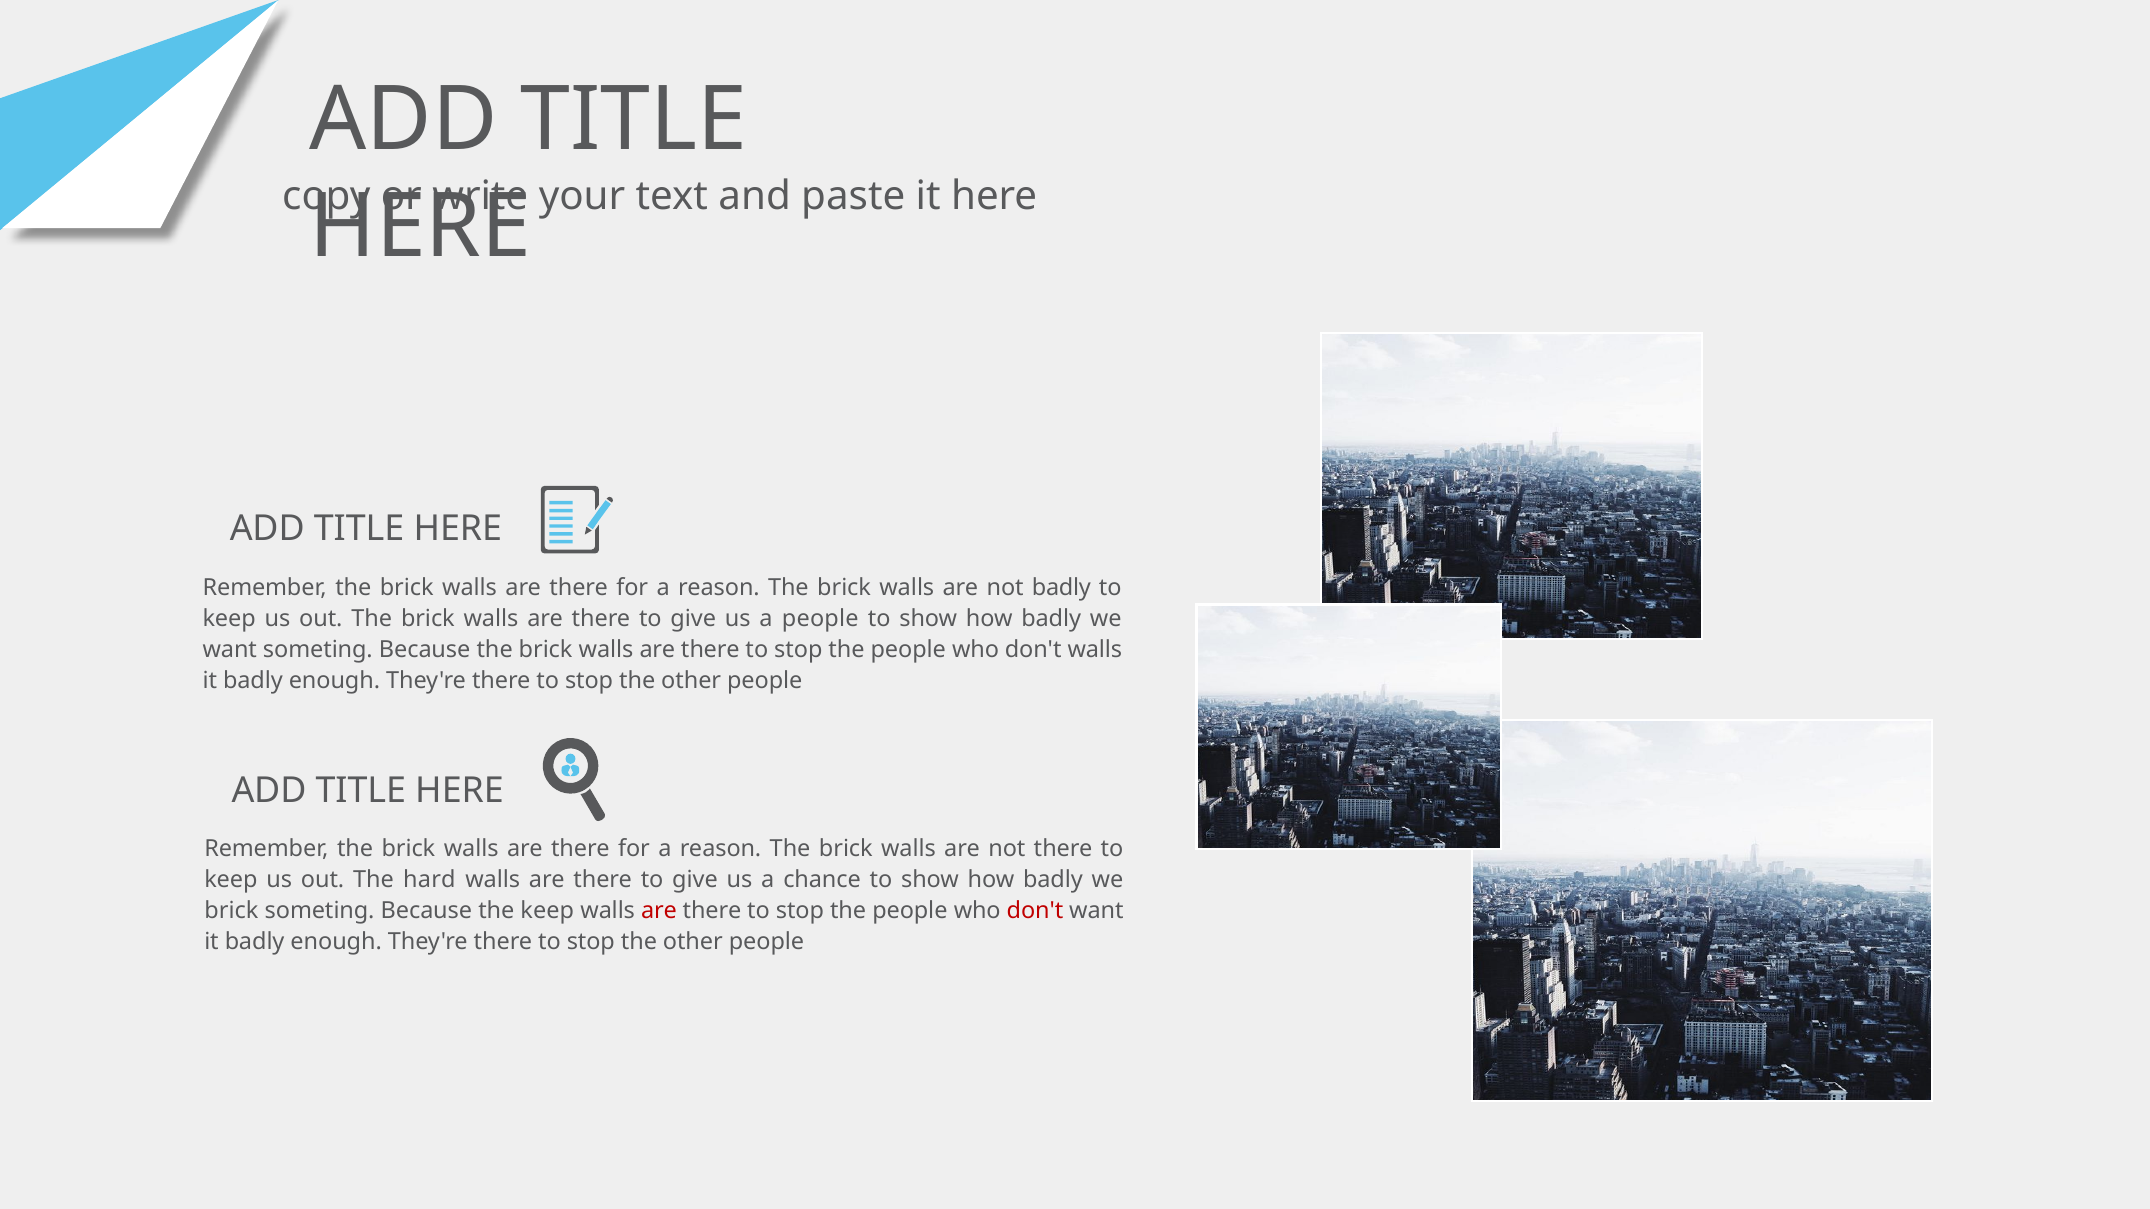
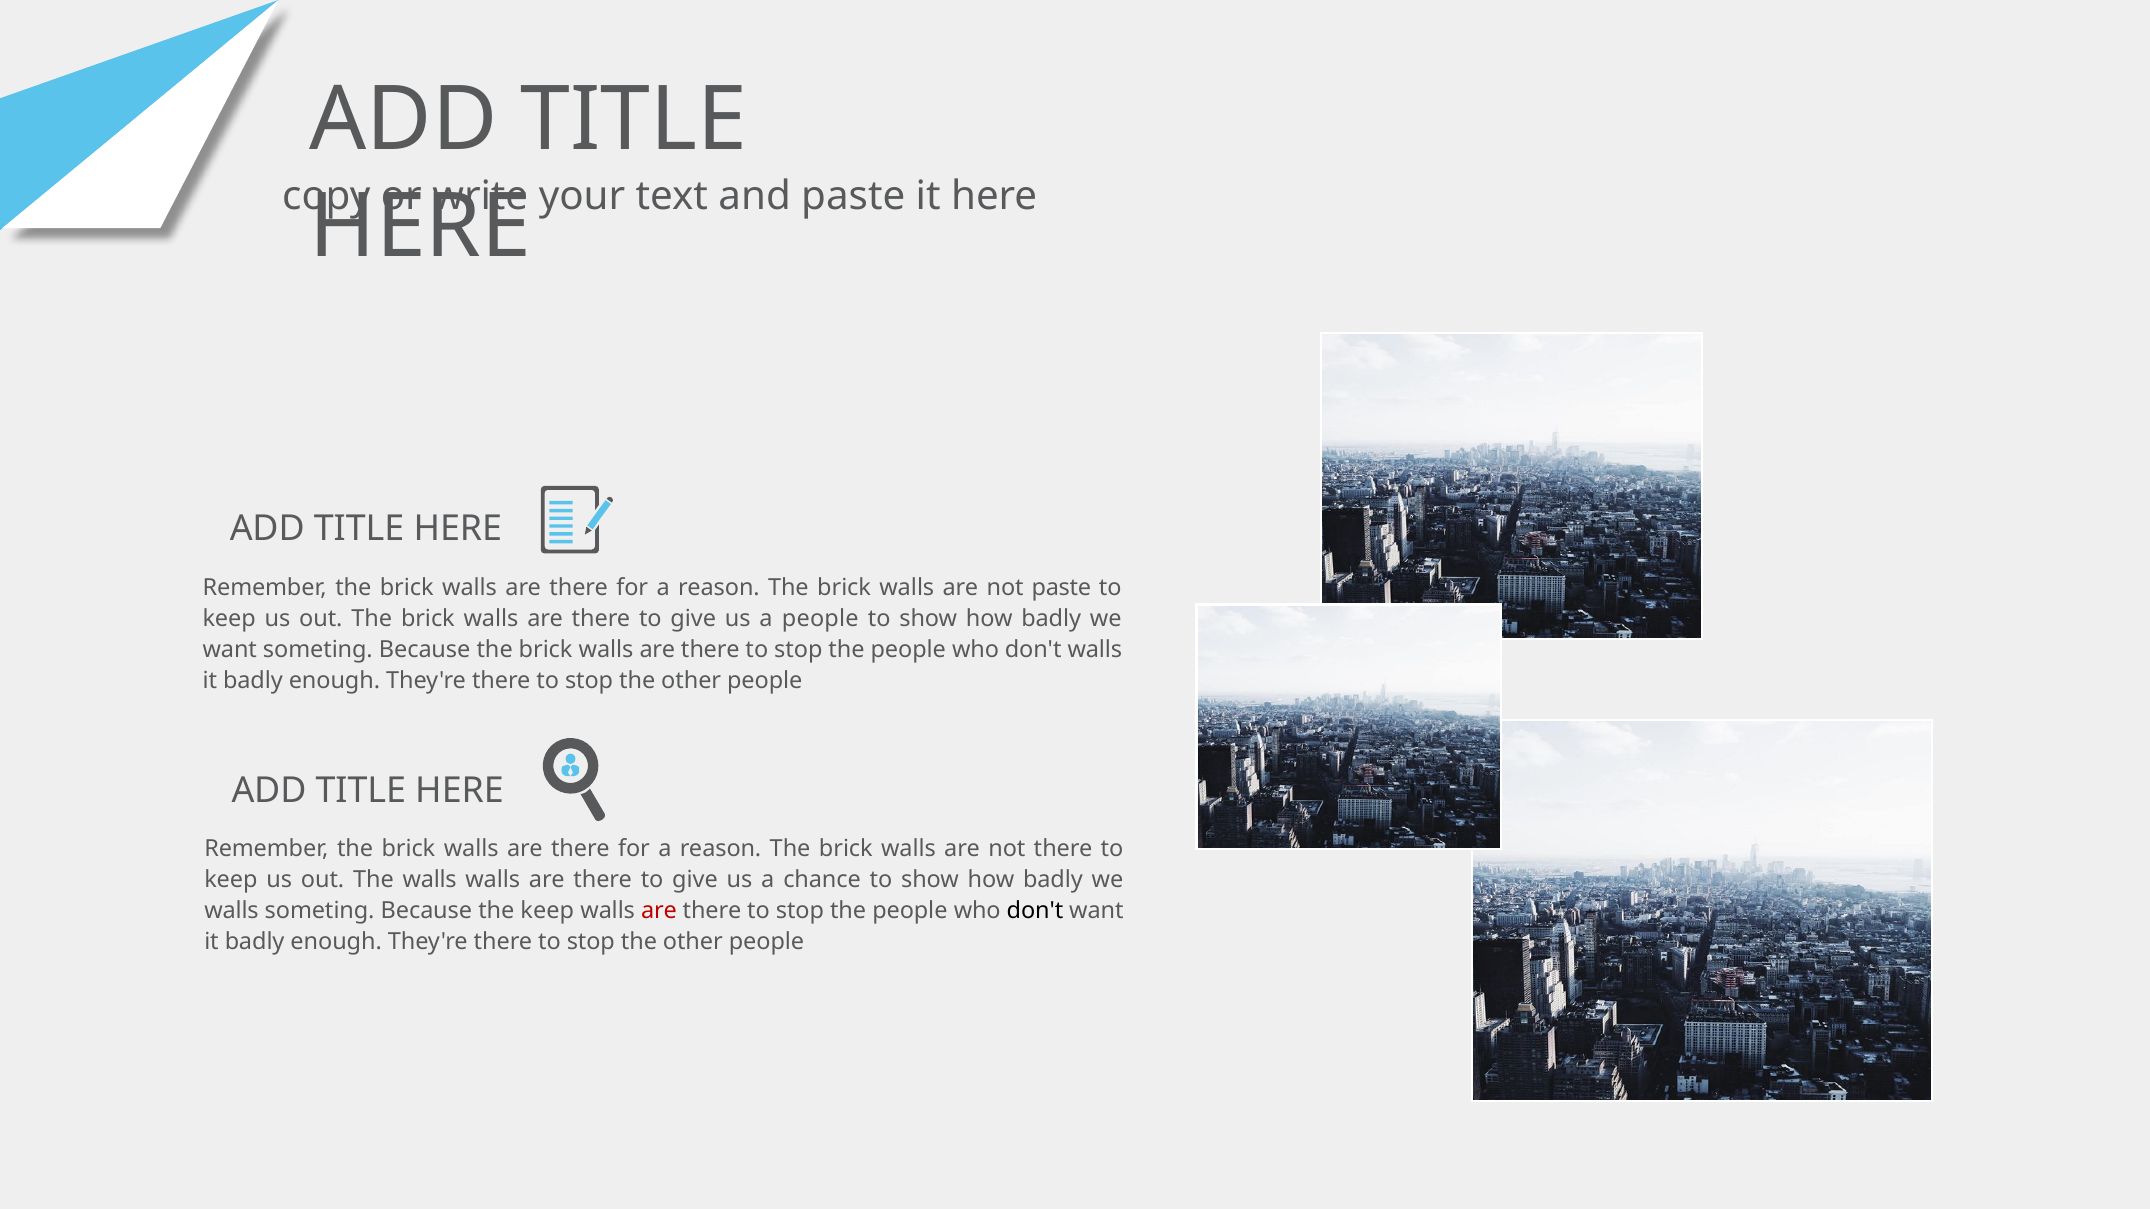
not badly: badly -> paste (1061, 588)
The hard: hard -> walls (430, 880)
brick: brick -> walls (232, 911)
don't colour: red -> black (1035, 911)
